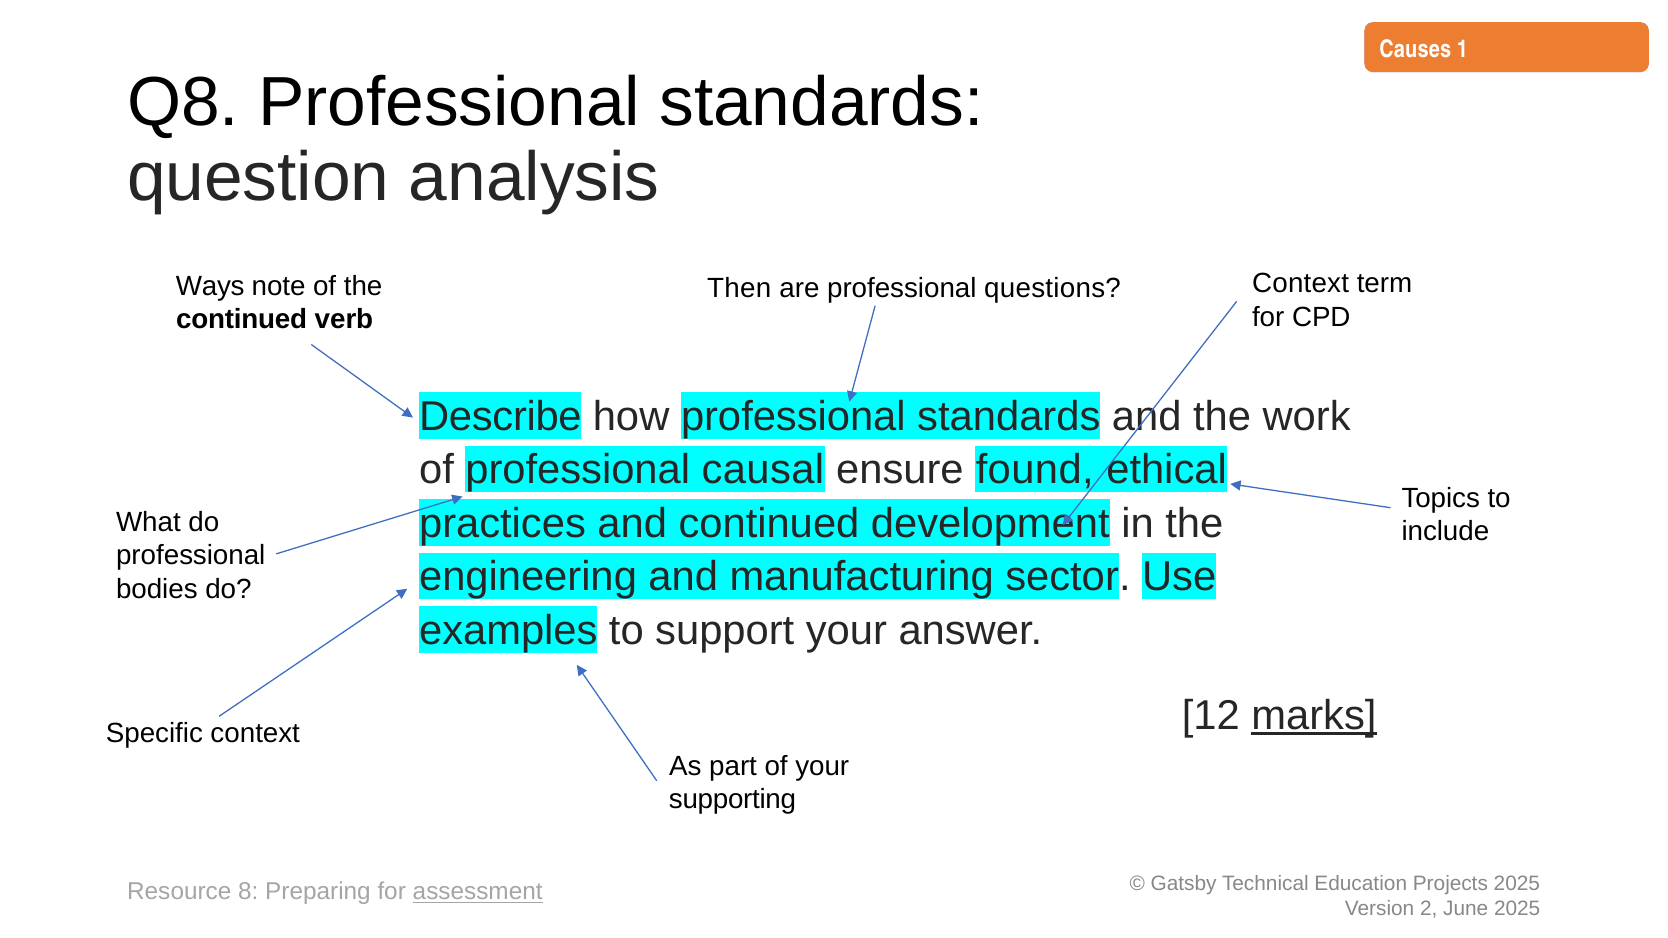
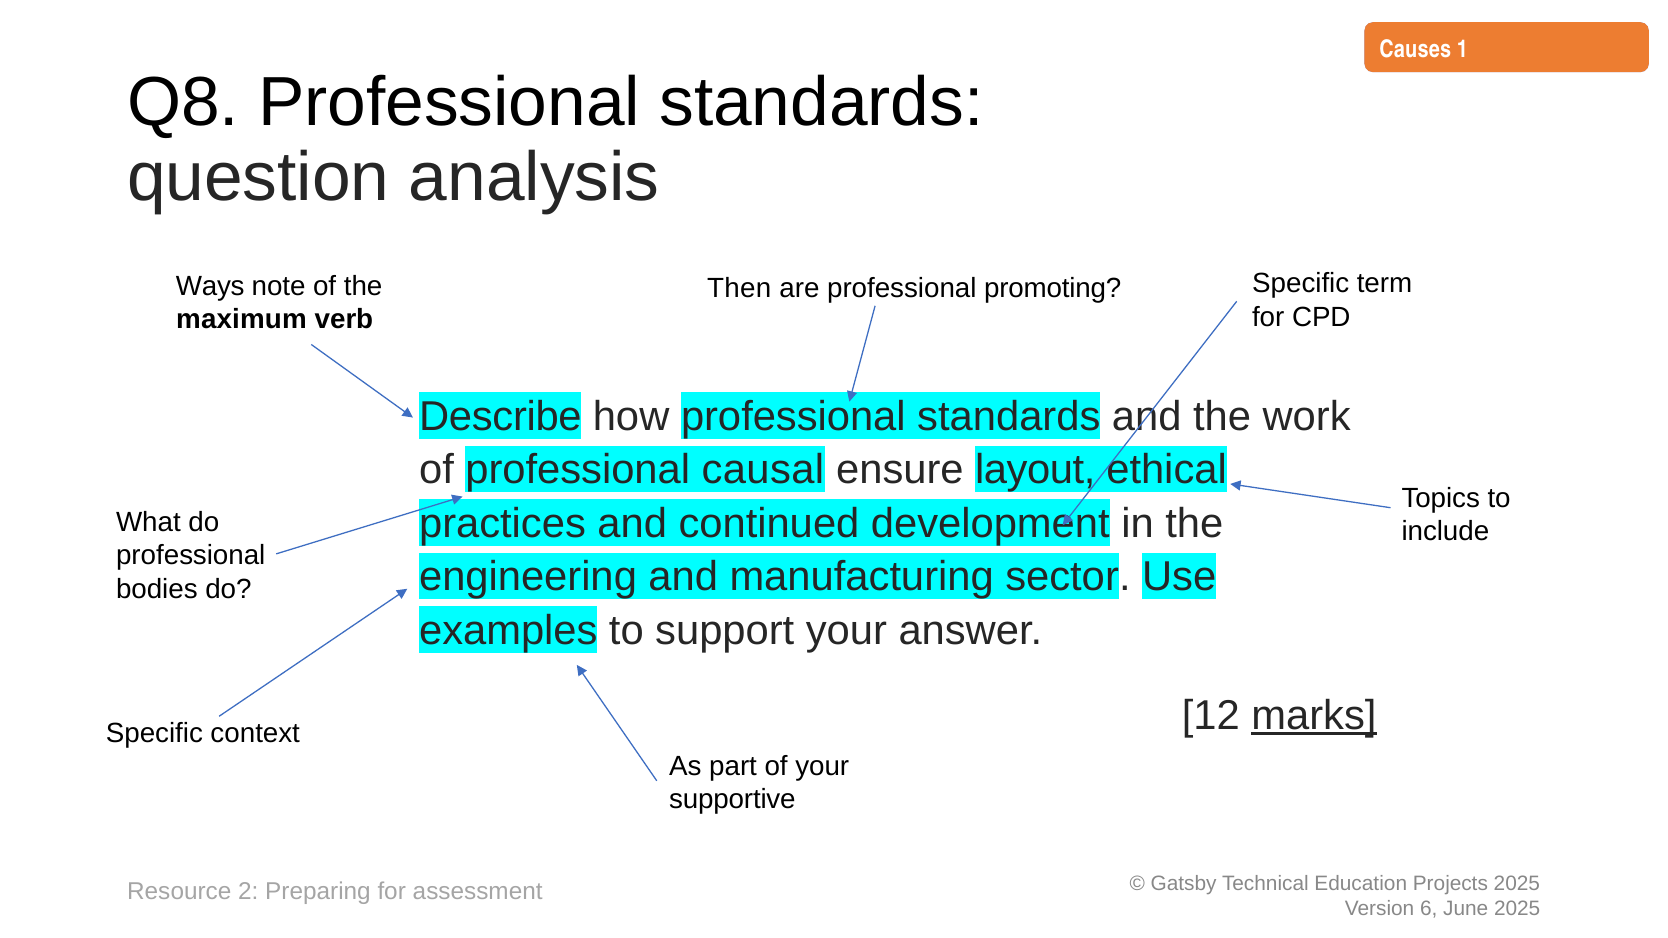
Context: Context -> Specific (1301, 284)
questions: questions -> promoting (1053, 288)
continued: continued -> maximum (241, 320)
found: found -> layout (1035, 470)
supporting: supporting -> supportive (732, 800)
8: 8 -> 2 (248, 892)
assessment underline: present -> none (478, 892)
2: 2 -> 6 (1429, 909)
